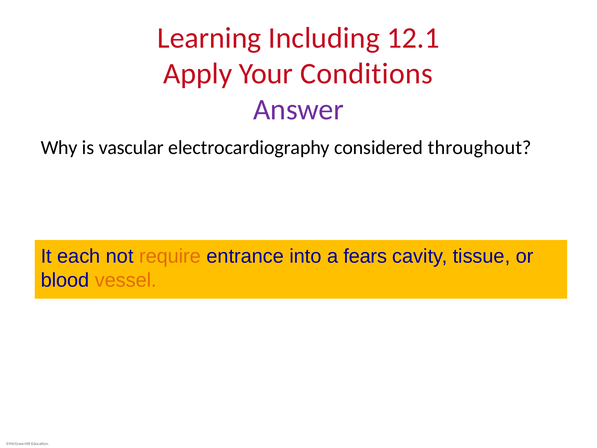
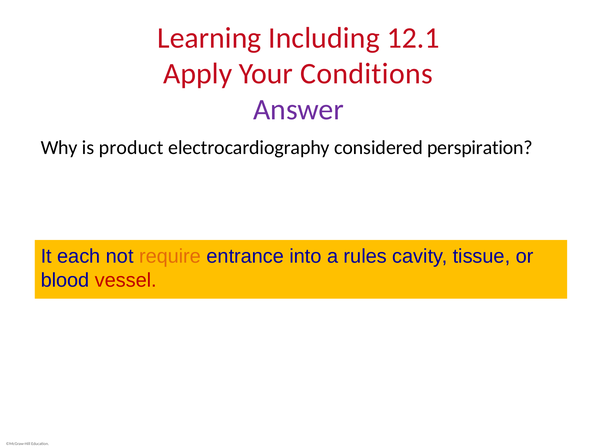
vascular: vascular -> product (131, 148)
throughout: throughout -> perspiration (480, 148)
fears: fears -> rules (365, 256)
vessel colour: orange -> red (126, 280)
